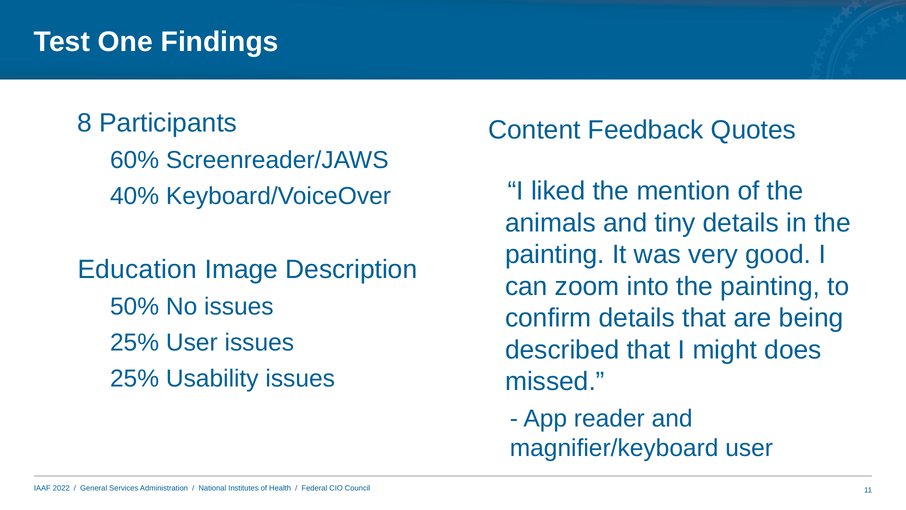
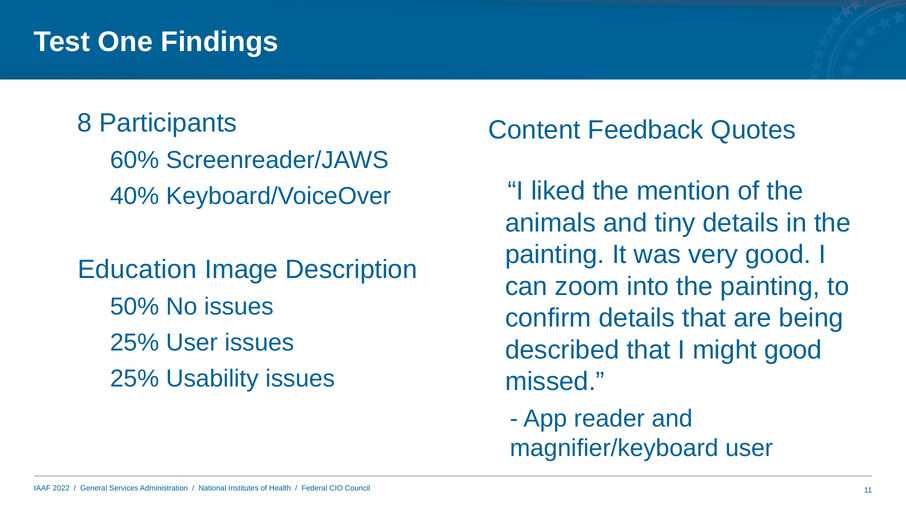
might does: does -> good (793, 350)
